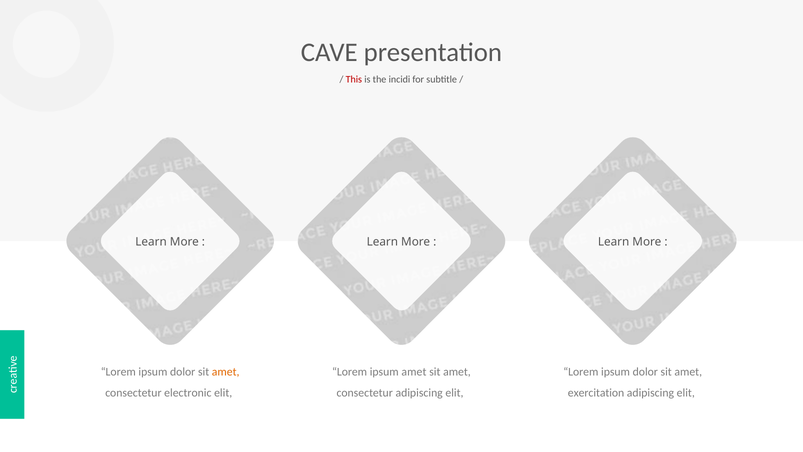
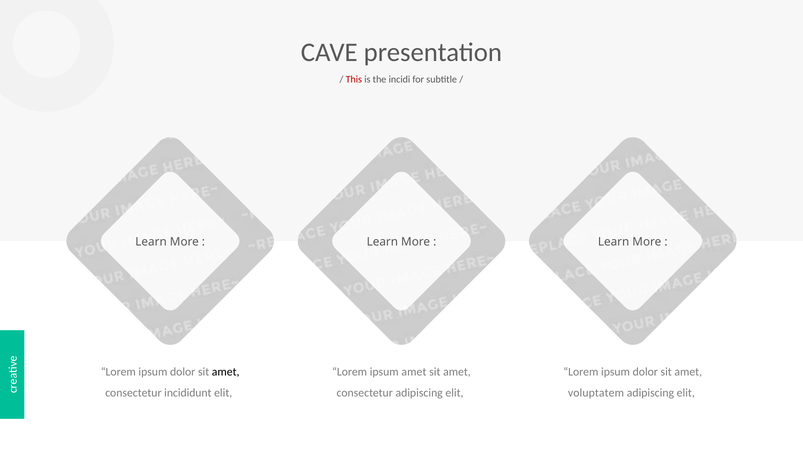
amet colour: orange -> black (226, 371)
electronic: electronic -> incididunt (188, 393)
exercitation: exercitation -> voluptatem (596, 393)
